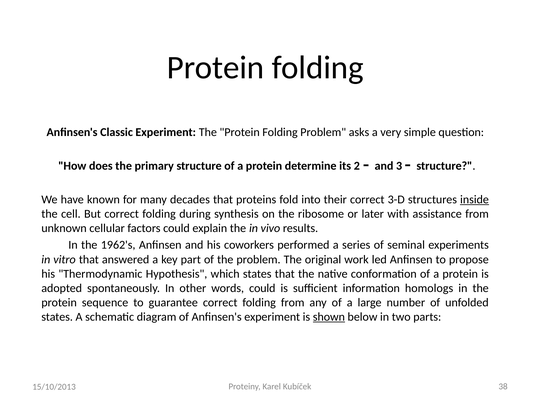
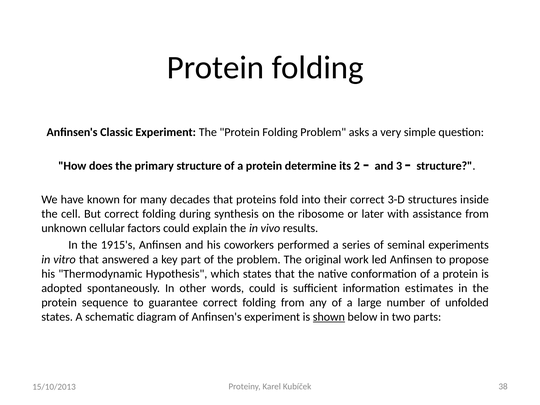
inside underline: present -> none (474, 199)
1962's: 1962's -> 1915's (118, 245)
homologs: homologs -> estimates (429, 288)
